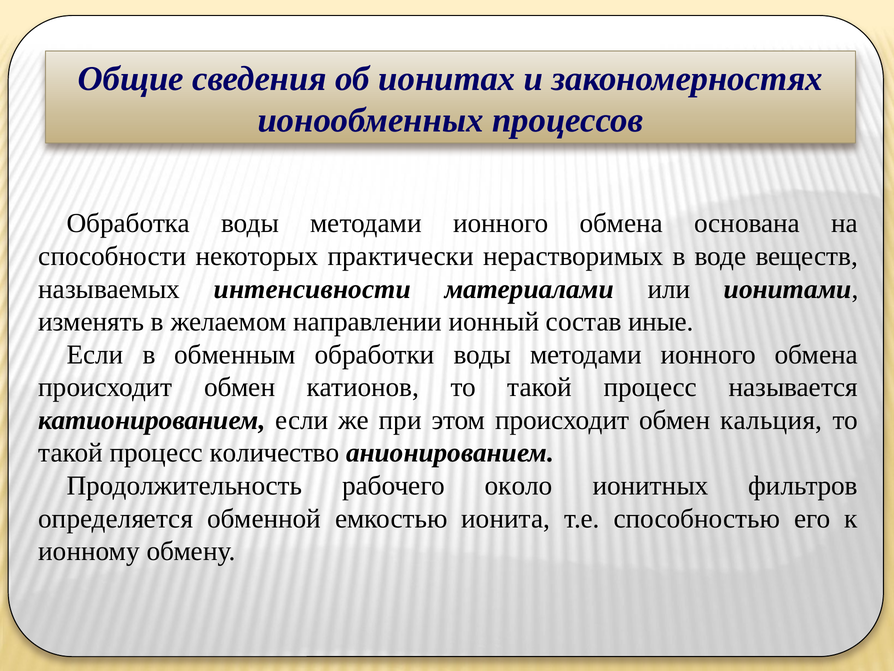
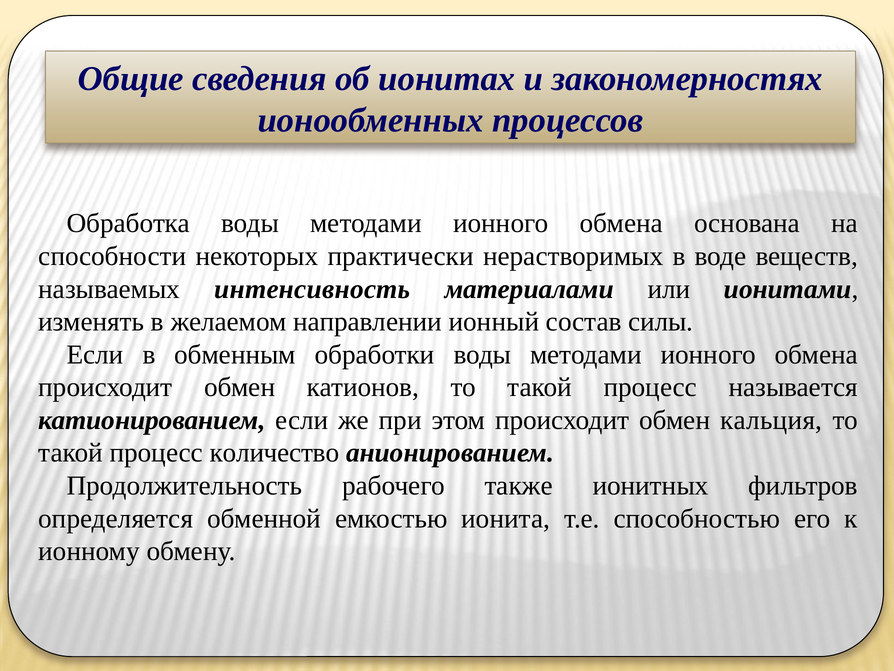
интенсивности: интенсивности -> интенсивность (312, 289)
иные: иные -> силы (661, 322)
около: около -> также (519, 485)
